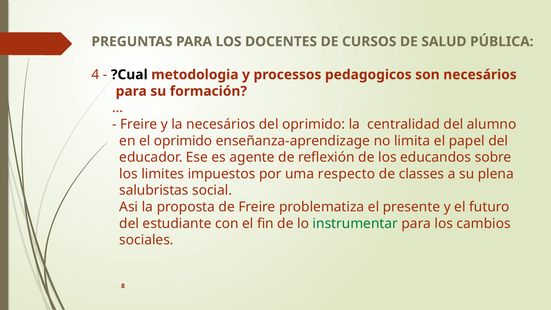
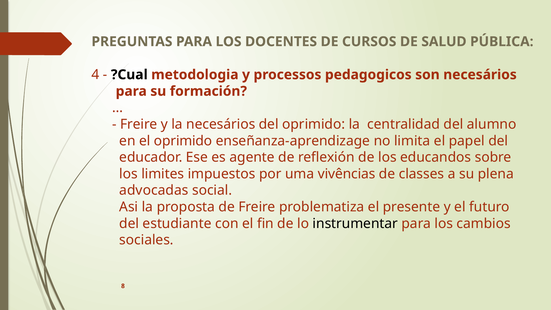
respecto: respecto -> vivências (347, 174)
salubristas: salubristas -> advocadas (154, 190)
instrumentar colour: green -> black (355, 223)
